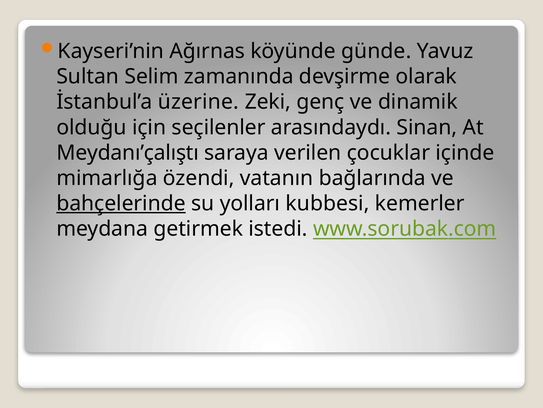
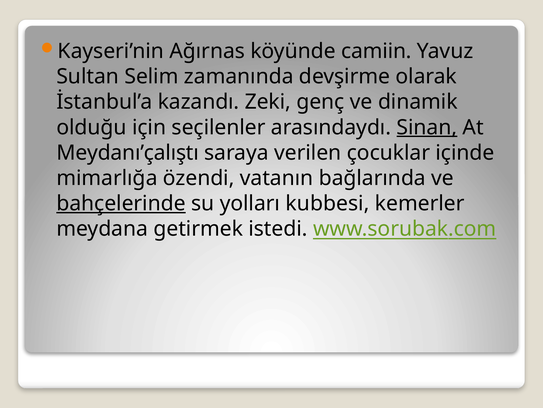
günde: günde -> camiin (376, 51)
üzerine: üzerine -> kazandı (199, 102)
Sinan underline: none -> present (427, 127)
